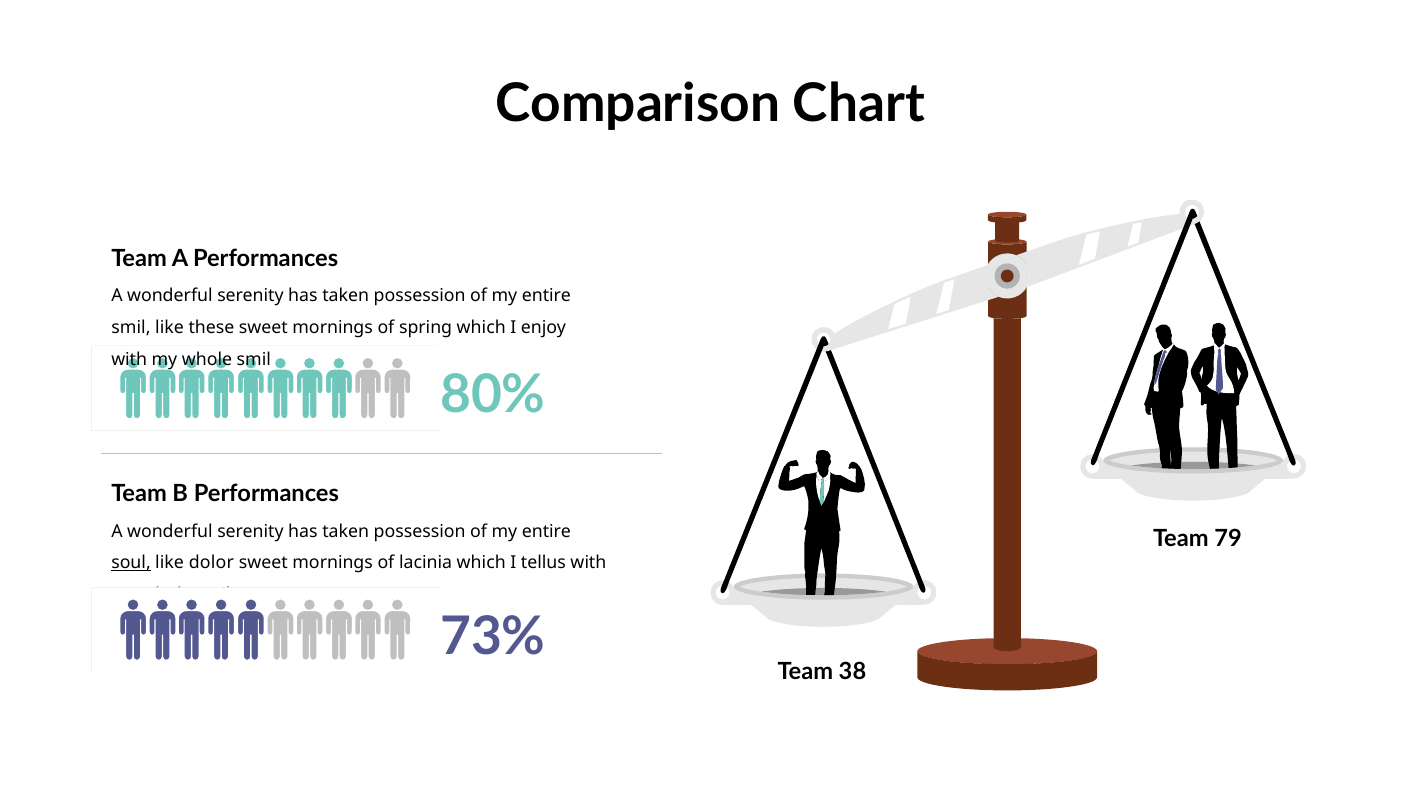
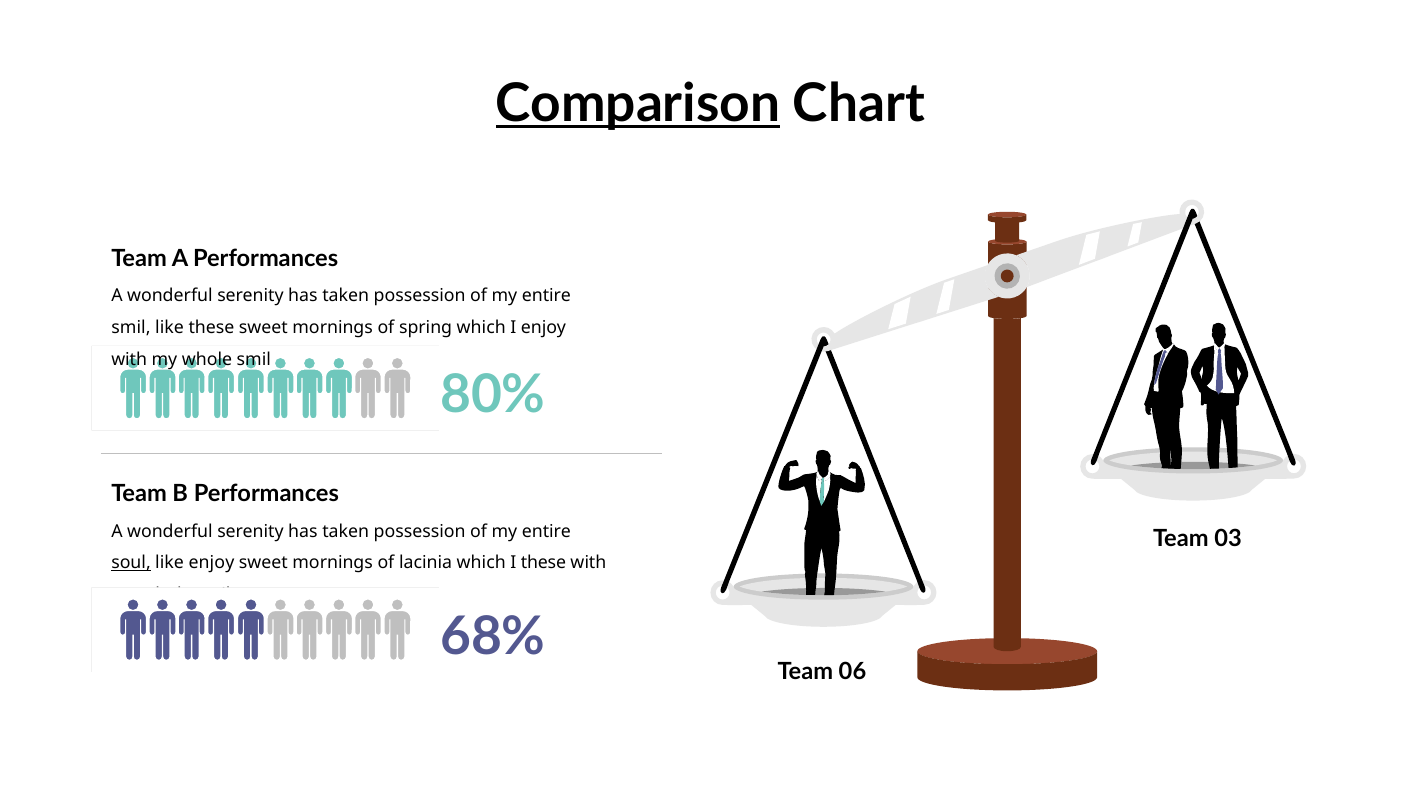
Comparison underline: none -> present (638, 104)
79: 79 -> 03 (1228, 538)
like dolor: dolor -> enjoy (211, 563)
I tellus: tellus -> these (543, 563)
73%: 73% -> 68% (493, 637)
38: 38 -> 06 (852, 672)
